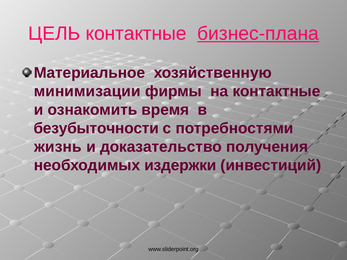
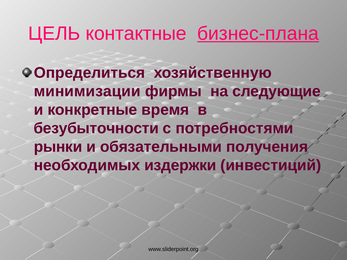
Материальное: Материальное -> Определиться (90, 73)
на контактные: контактные -> следующие (276, 91)
ознакомить: ознакомить -> конкретные (92, 110)
жизнь: жизнь -> рынки (58, 147)
доказательство: доказательство -> обязательными (161, 147)
